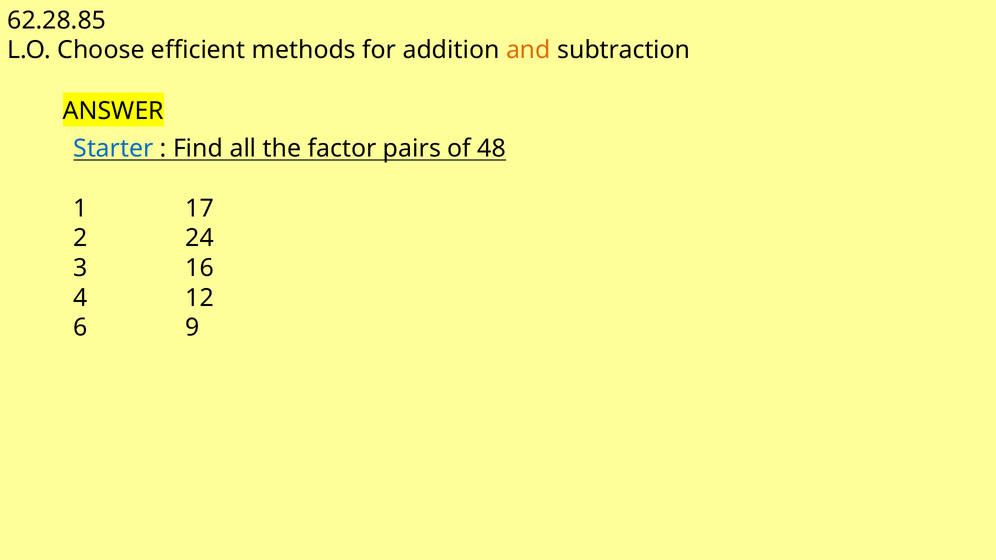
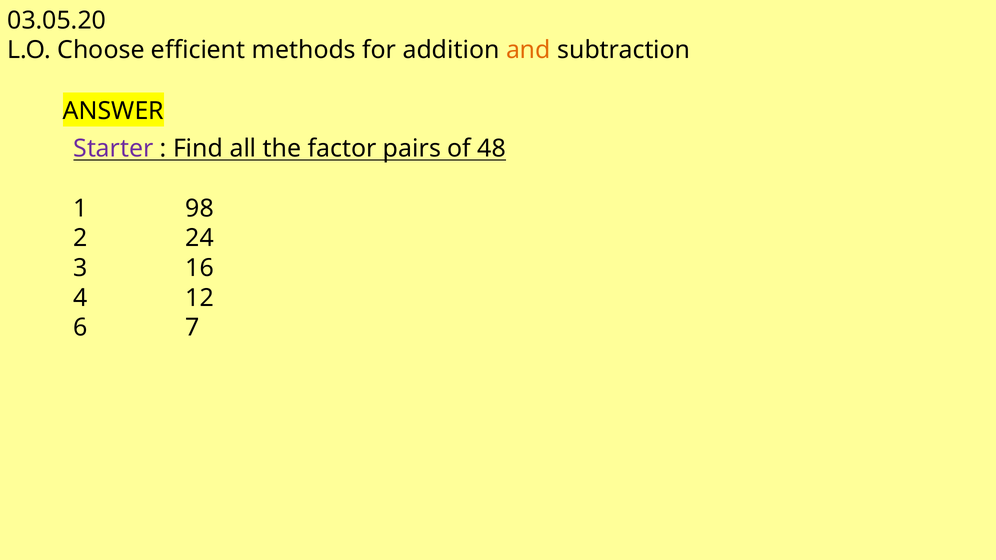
62.28.85: 62.28.85 -> 03.05.20 (57, 20)
Starter colour: blue -> purple (113, 149)
17: 17 -> 98 (200, 208)
9: 9 -> 7 (193, 328)
